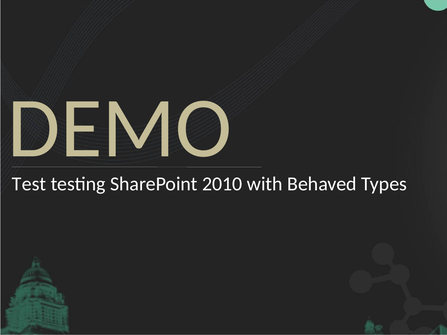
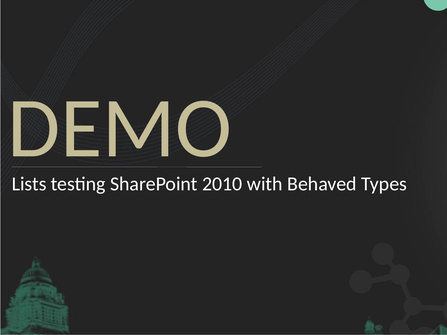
Test: Test -> Lists (29, 184)
